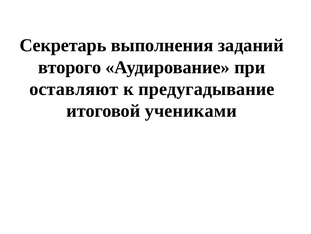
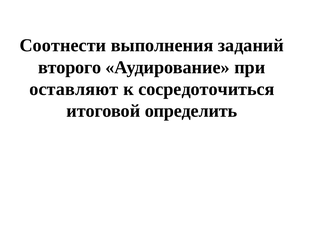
Секретарь: Секретарь -> Соотнести (63, 45)
предугадывание: предугадывание -> сосредоточиться (206, 89)
учениками: учениками -> определить (191, 111)
